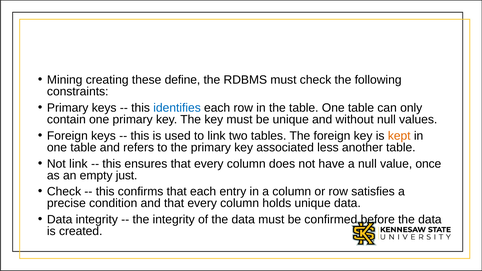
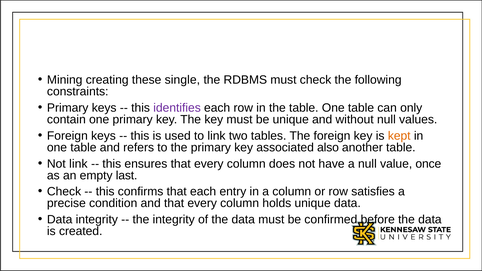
define: define -> single (182, 80)
identifies colour: blue -> purple (177, 108)
less: less -> also (328, 148)
just: just -> last (127, 175)
